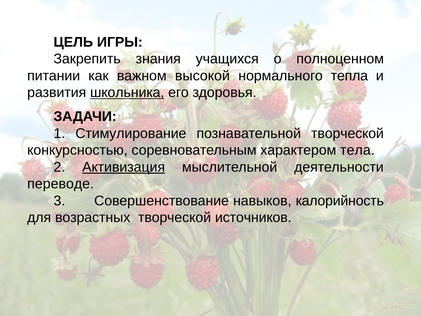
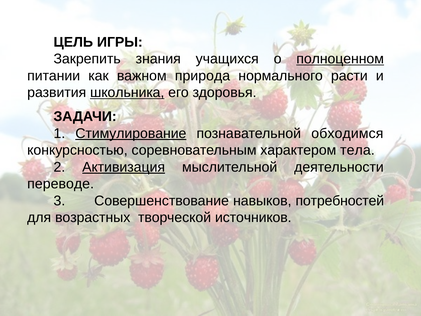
полноценном underline: none -> present (340, 59)
высокой: высокой -> природа (202, 76)
тепла: тепла -> расти (349, 76)
Стимулирование underline: none -> present (131, 133)
познавательной творческой: творческой -> обходимся (347, 133)
калорийность: калорийность -> потребностей (340, 201)
